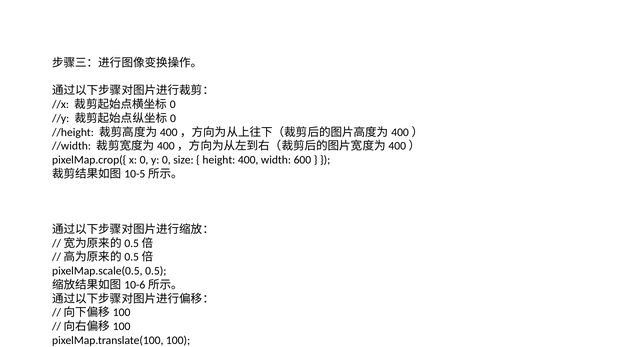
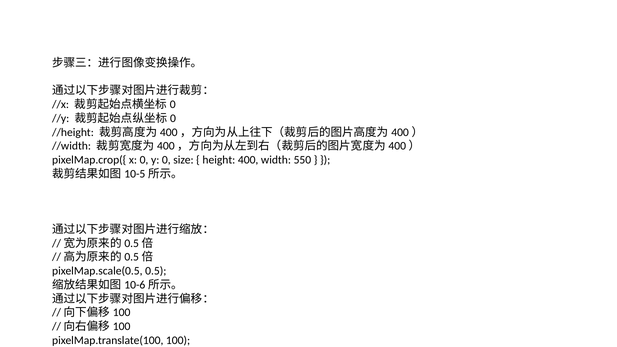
600: 600 -> 550 (302, 160)
